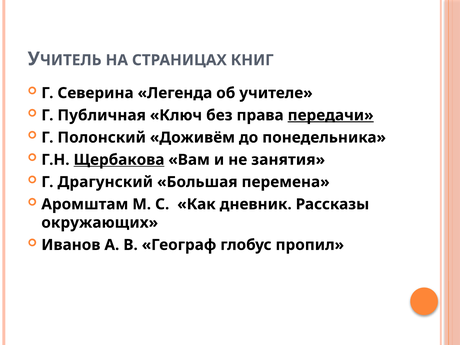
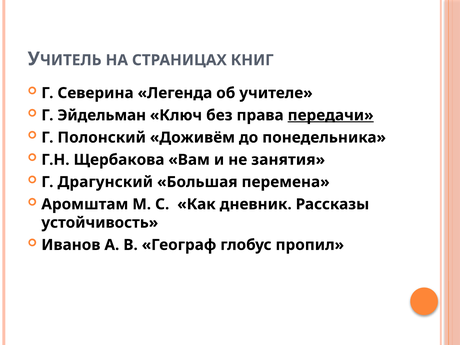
Публичная: Публичная -> Эйдельман (102, 115)
Щербакова underline: present -> none (119, 160)
окружающих: окружающих -> устойчивость (100, 223)
